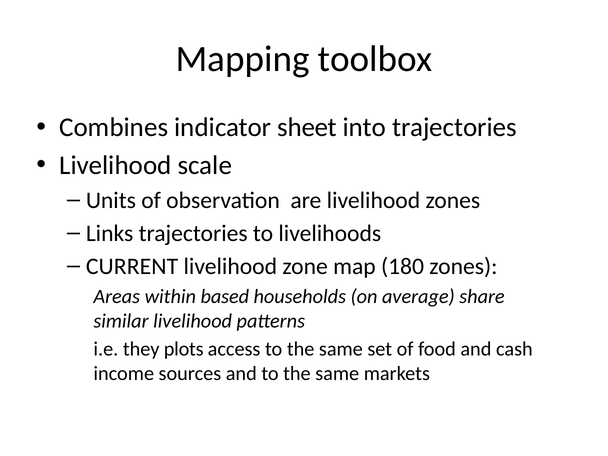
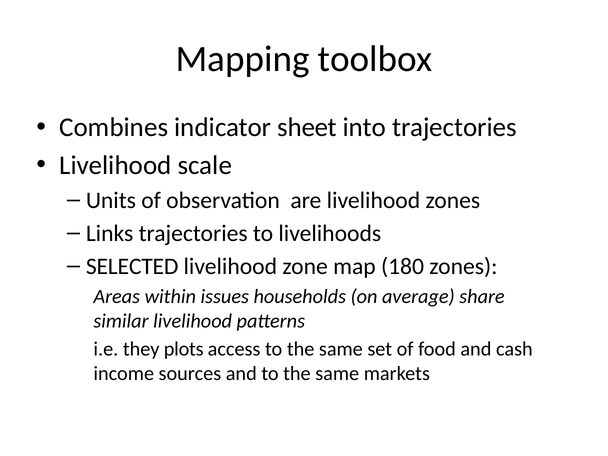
CURRENT: CURRENT -> SELECTED (132, 266)
based: based -> issues (225, 297)
